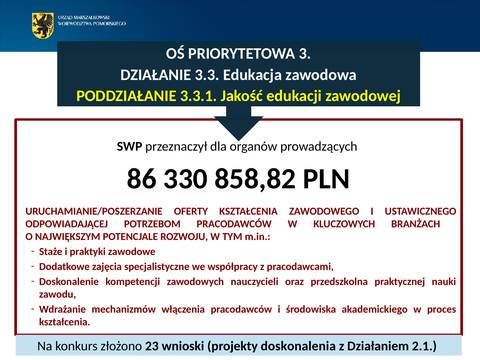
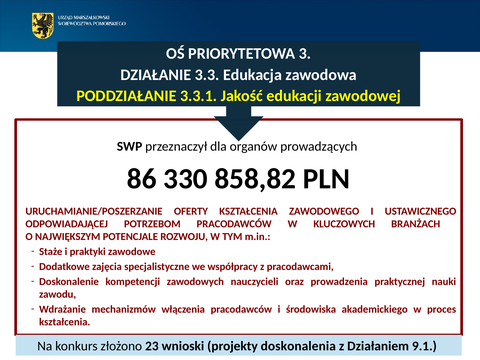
przedszkolna: przedszkolna -> prowadzenia (339, 282)
2.1: 2.1 -> 9.1 (424, 346)
